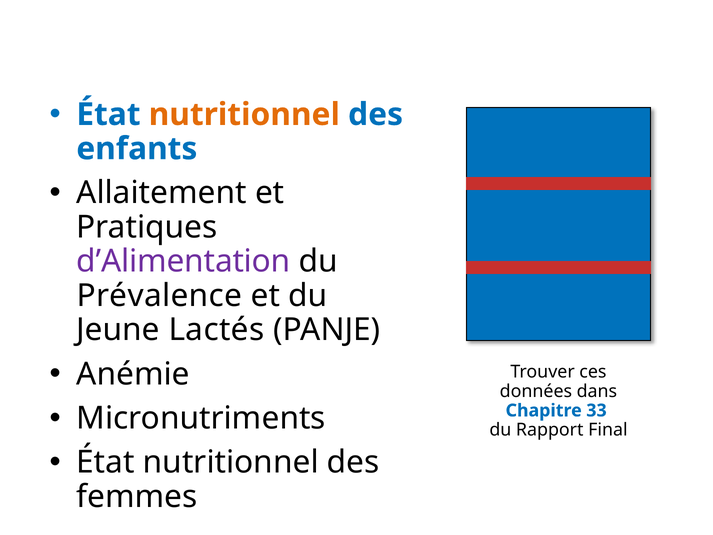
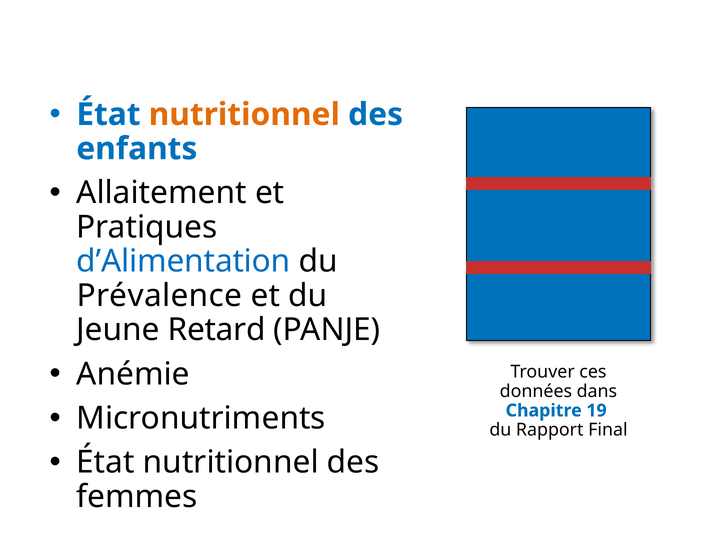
d’Alimentation colour: purple -> blue (183, 261)
Lactés: Lactés -> Retard (217, 330)
33: 33 -> 19 (597, 410)
